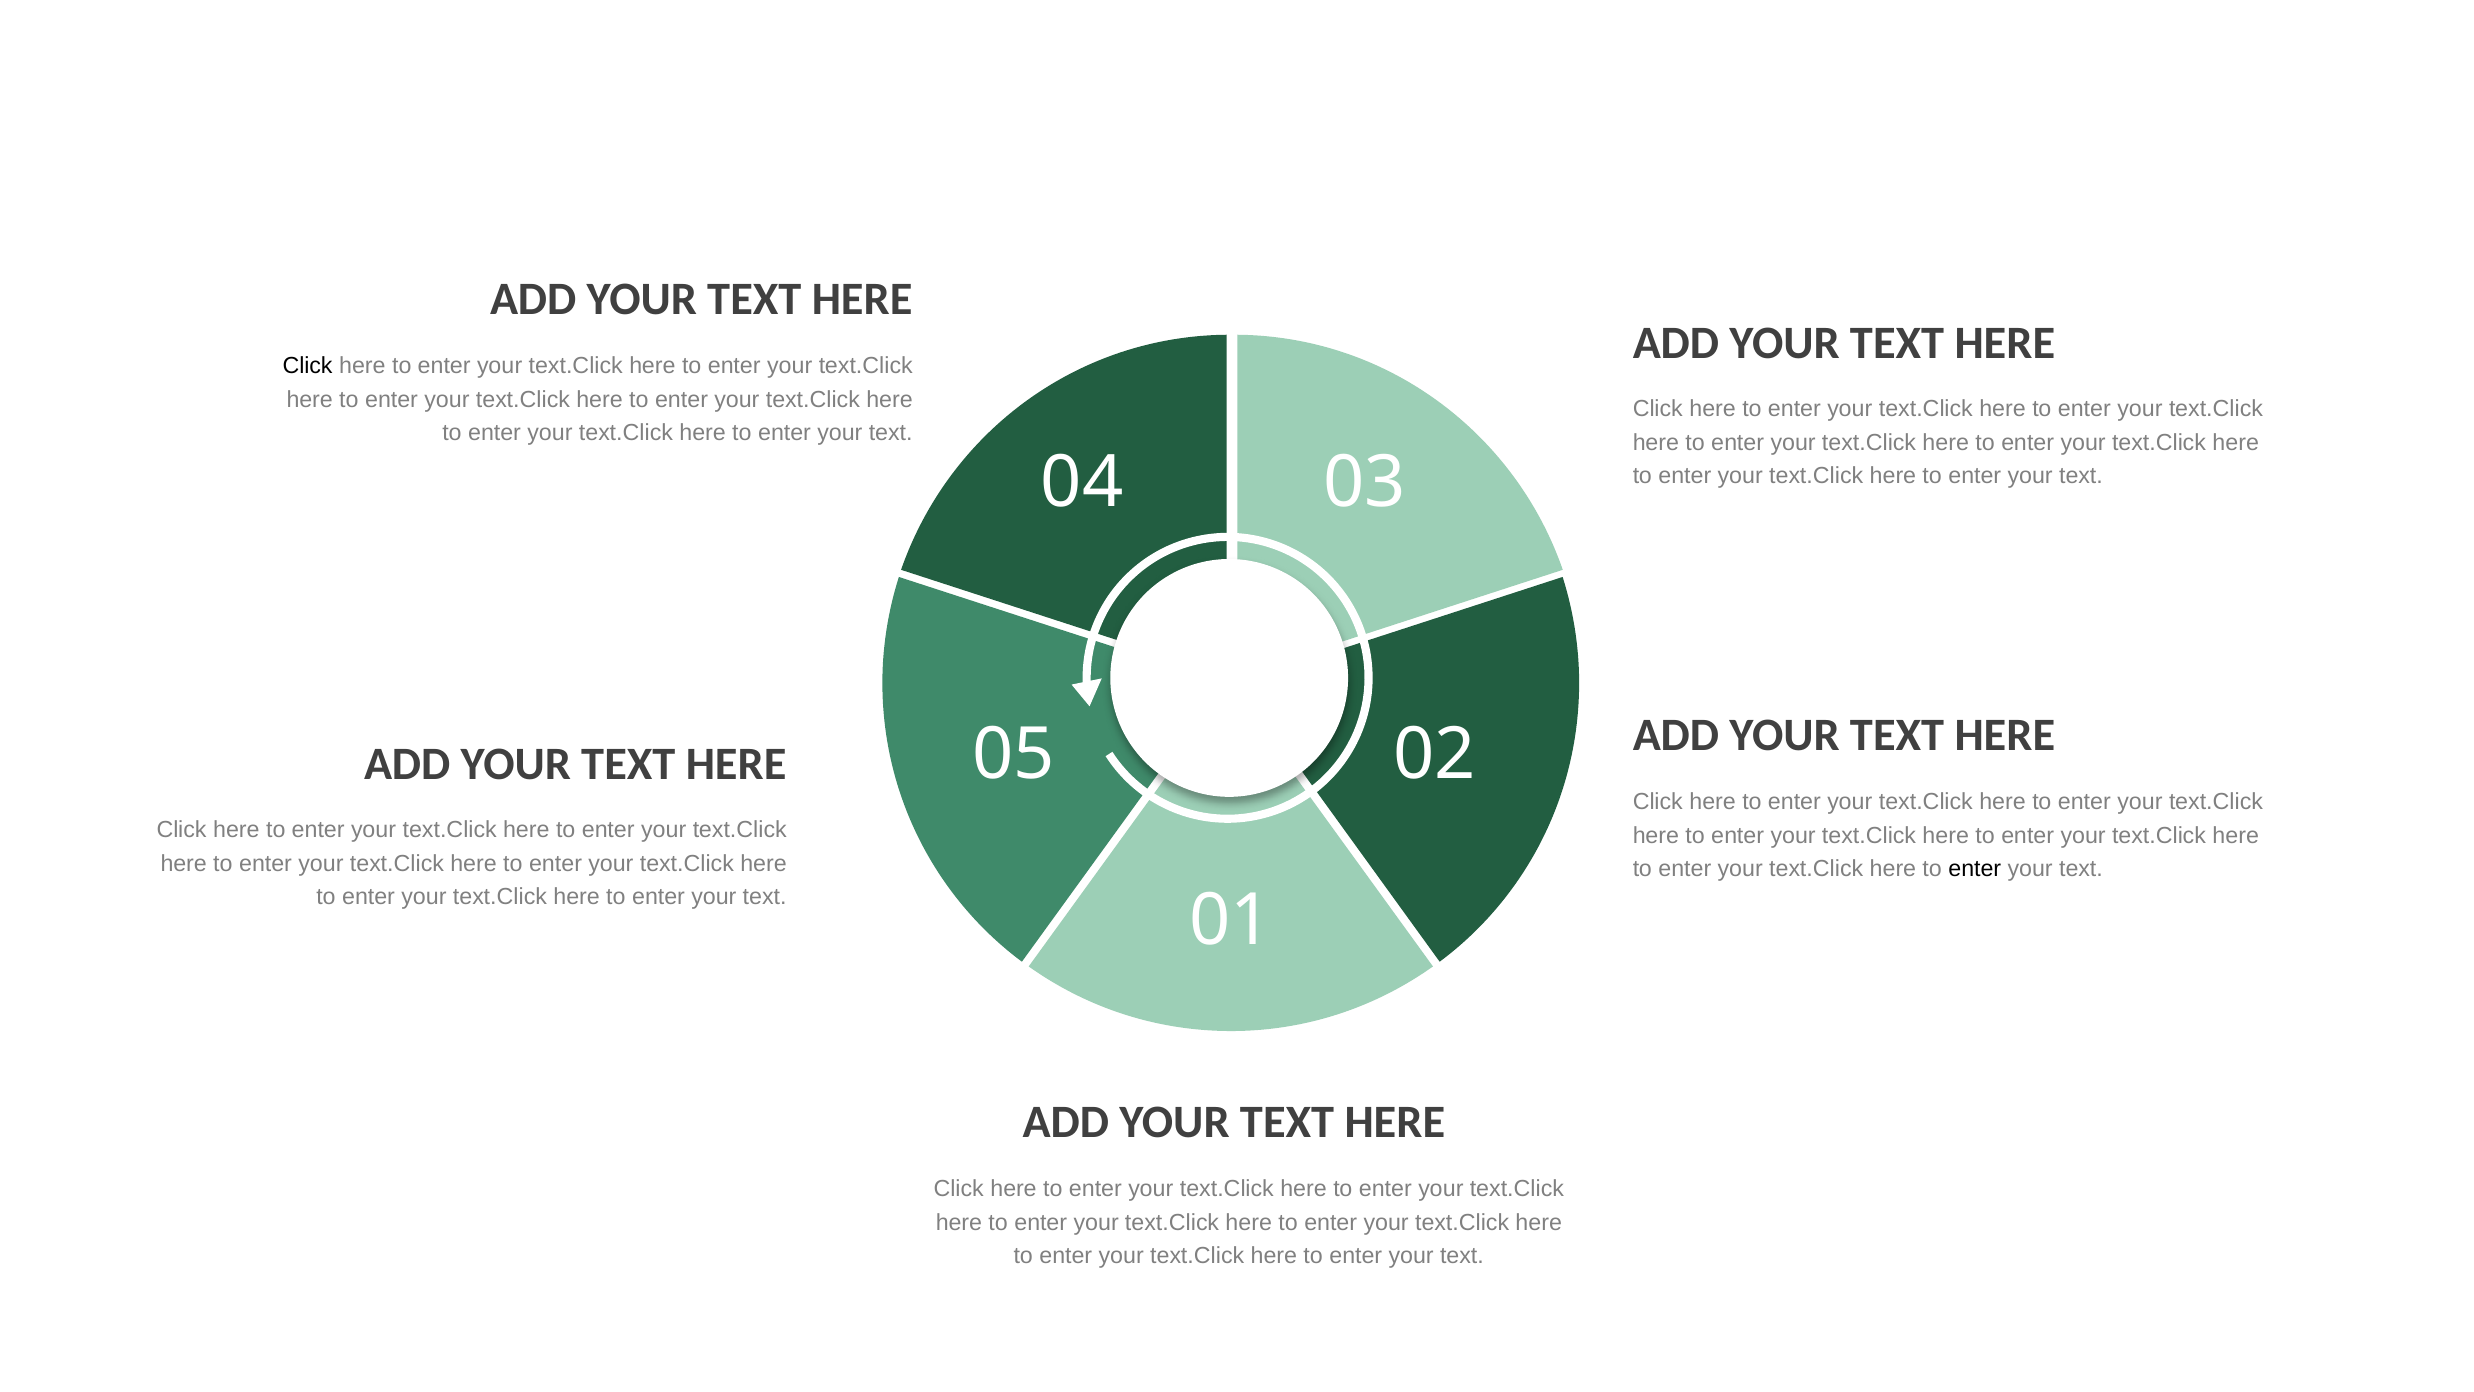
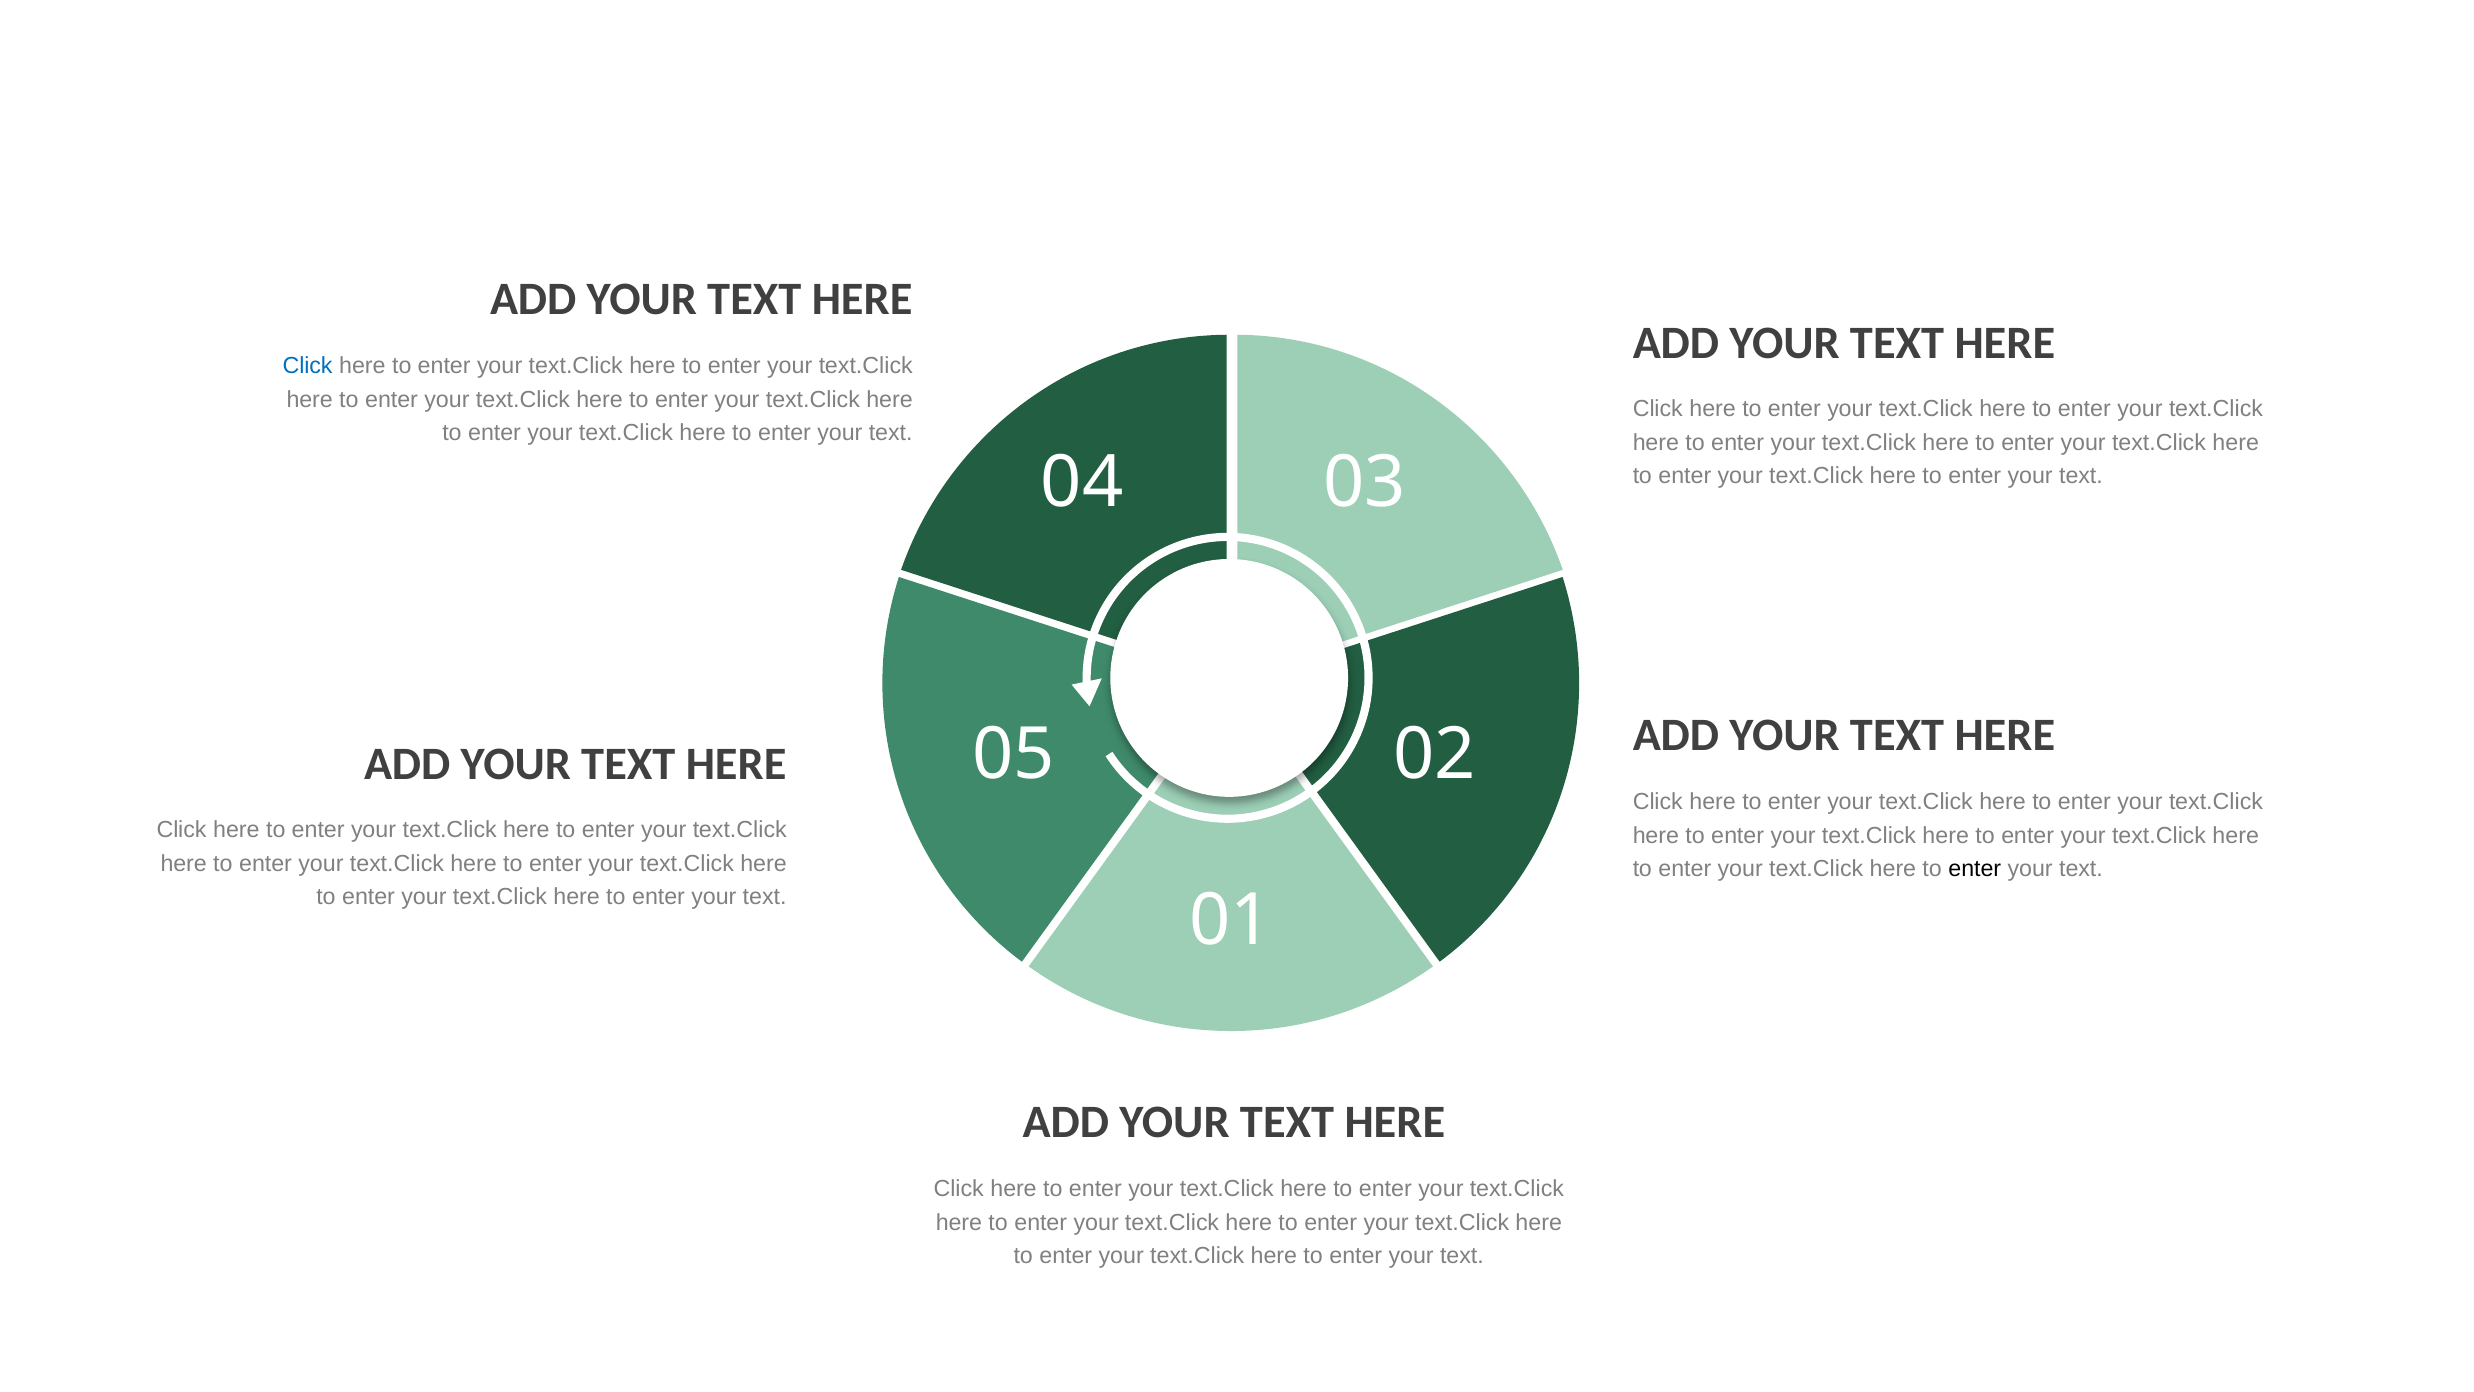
Click colour: black -> blue (308, 366)
